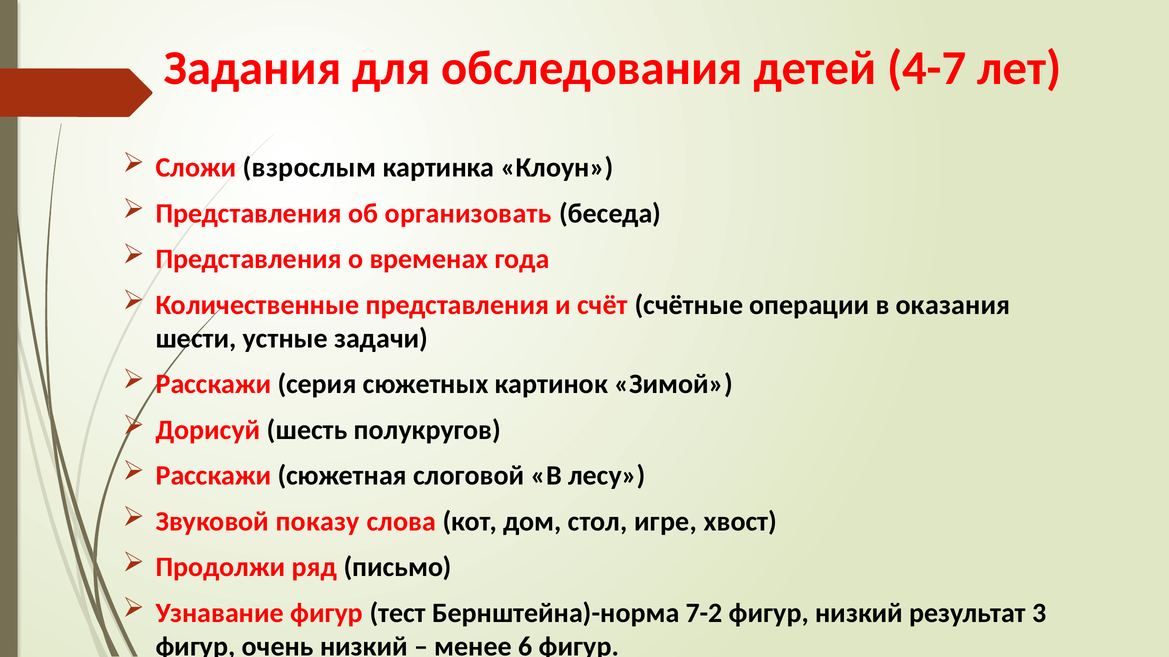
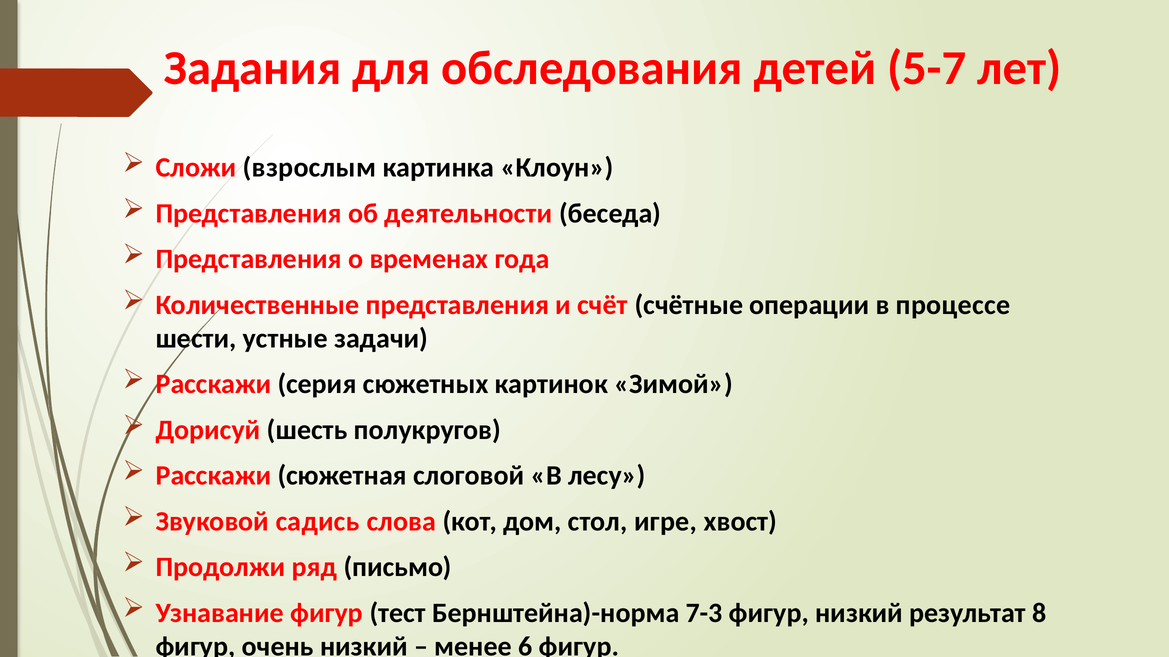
4-7: 4-7 -> 5-7 (927, 68)
организовать: организовать -> деятельности (468, 214)
оказания: оказания -> процессе (953, 305)
показу: показу -> садись (318, 522)
7-2: 7-2 -> 7-3 (704, 613)
3: 3 -> 8 (1039, 613)
